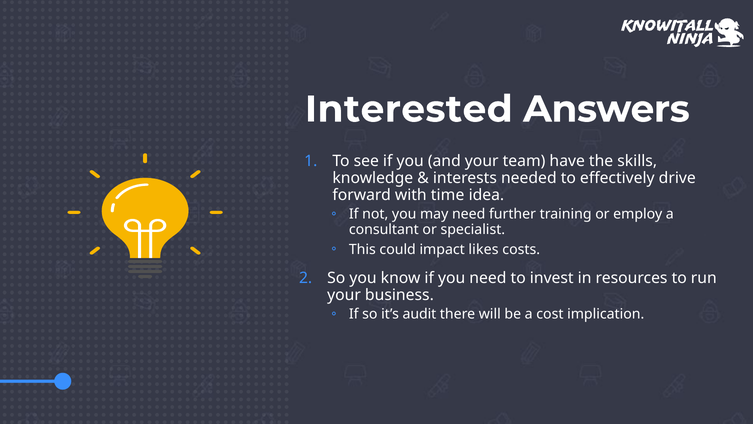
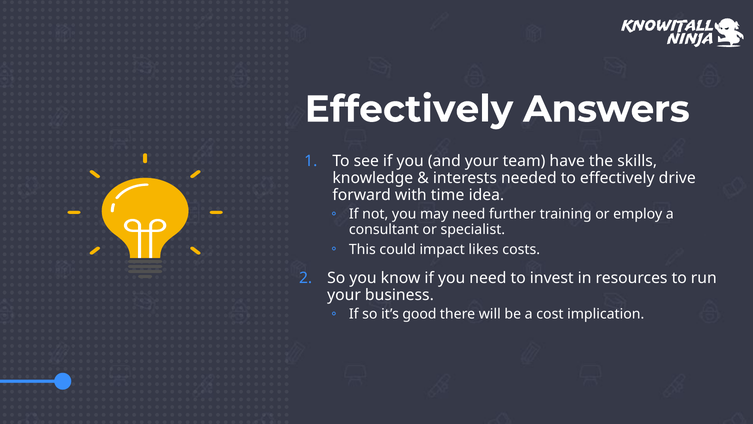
Interested: Interested -> Effectively (409, 109)
audit: audit -> good (419, 314)
